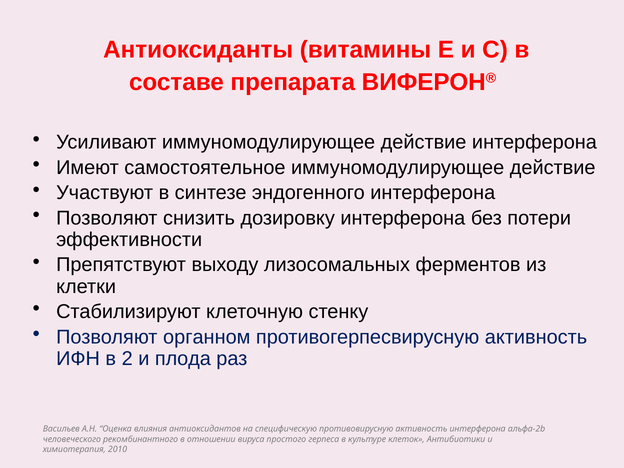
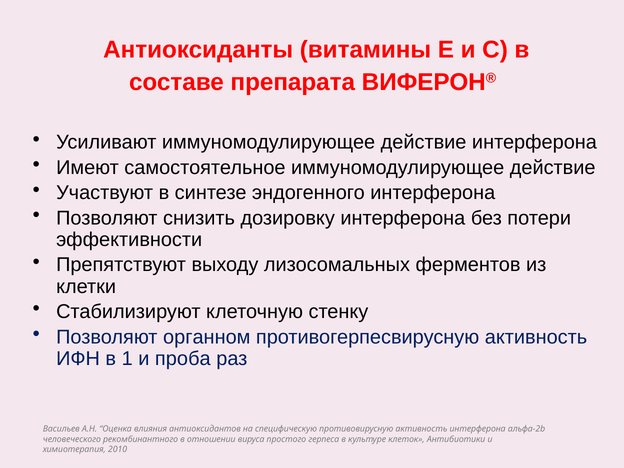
2: 2 -> 1 (127, 358)
плода: плода -> проба (183, 358)
